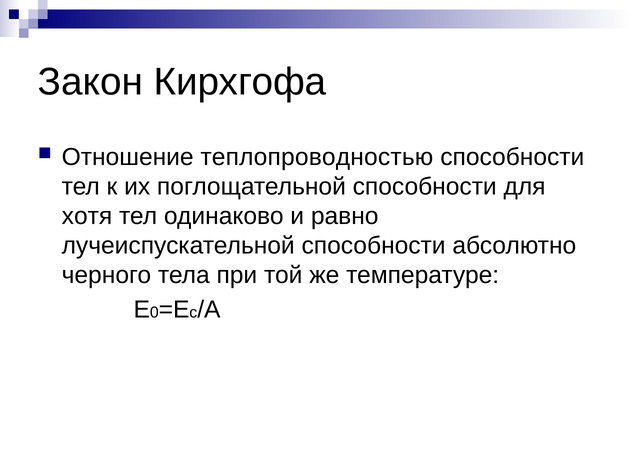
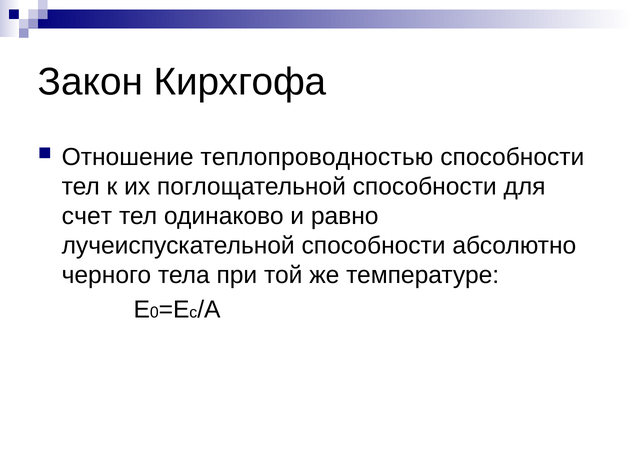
хотя: хотя -> счет (87, 216)
